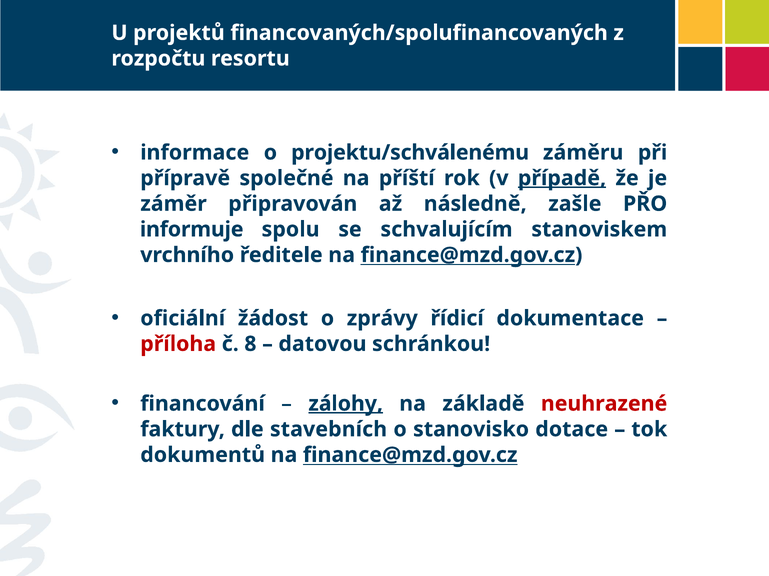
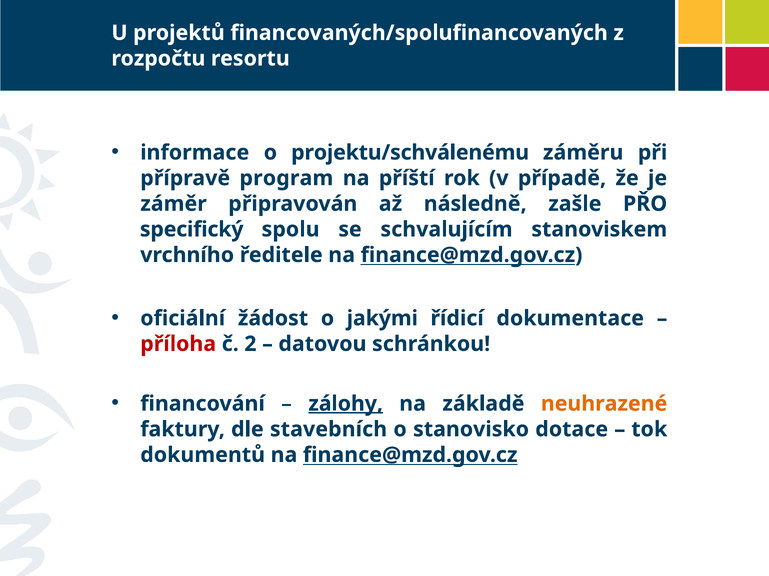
společné: společné -> program (286, 178)
případě underline: present -> none (562, 178)
informuje: informuje -> specifický (192, 230)
zprávy: zprávy -> jakými (382, 319)
8: 8 -> 2 (250, 344)
neuhrazené colour: red -> orange (604, 404)
